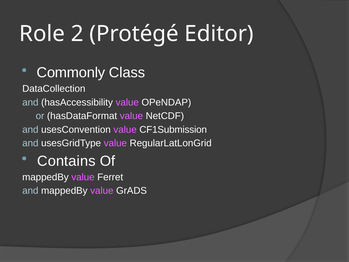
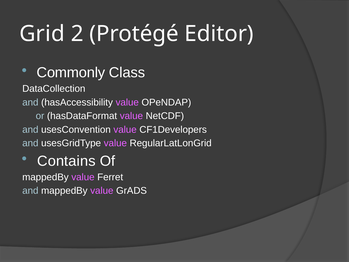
Role: Role -> Grid (42, 34)
CF1Submission: CF1Submission -> CF1Developers (173, 129)
